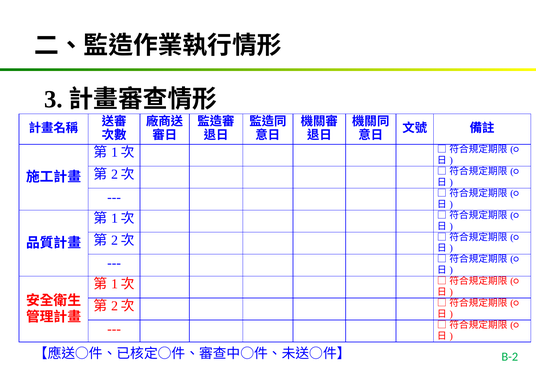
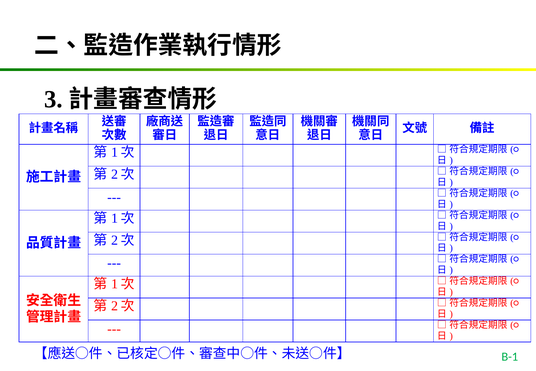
B-2: B-2 -> B-1 (510, 357)
